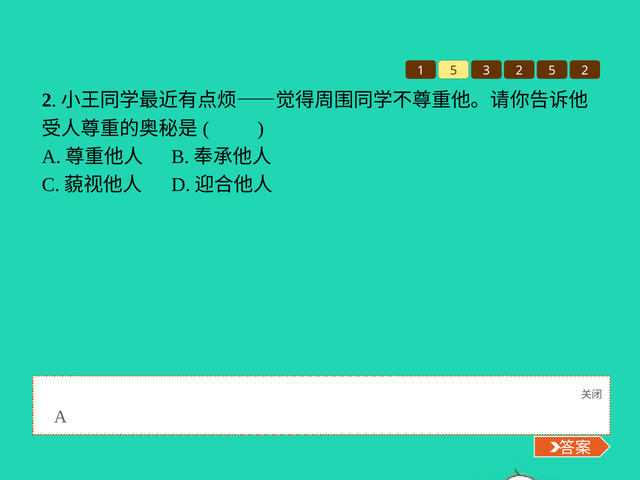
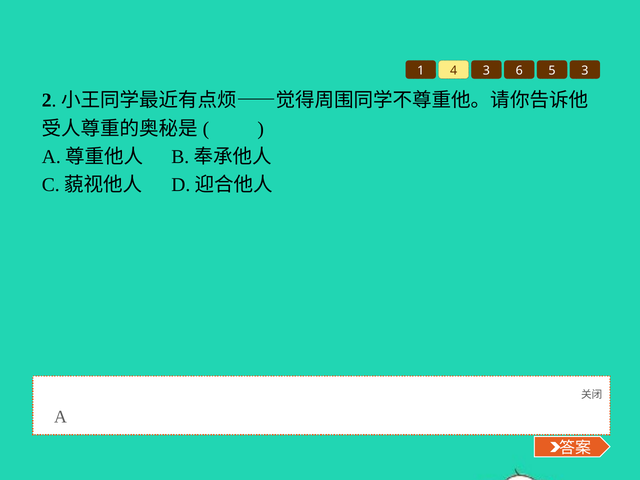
1 5: 5 -> 4 (454, 70)
3 2: 2 -> 6 (519, 70)
5 2: 2 -> 3 (585, 70)
